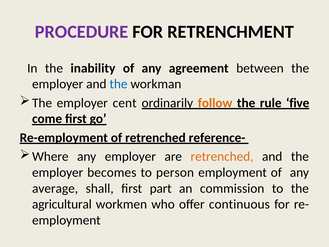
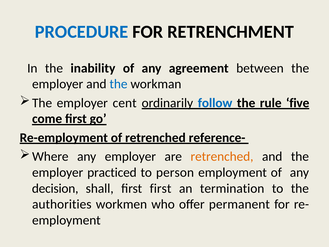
PROCEDURE colour: purple -> blue (82, 32)
follow colour: orange -> blue (215, 103)
becomes: becomes -> practiced (112, 172)
average: average -> decision (55, 188)
first part: part -> first (161, 188)
commission: commission -> termination (232, 188)
agricultural: agricultural -> authorities (62, 204)
continuous: continuous -> permanent (239, 204)
